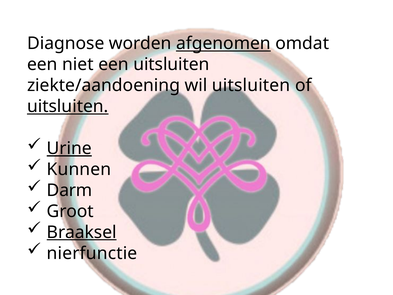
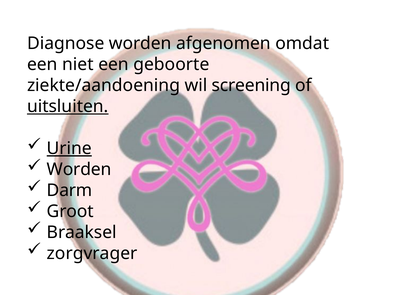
afgenomen underline: present -> none (223, 43)
een uitsluiten: uitsluiten -> geboorte (171, 64)
wil uitsluiten: uitsluiten -> screening (251, 85)
Kunnen: Kunnen -> Worden (79, 169)
Braaksel underline: present -> none (82, 232)
nierfunctie: nierfunctie -> zorgvrager (92, 253)
